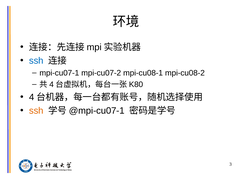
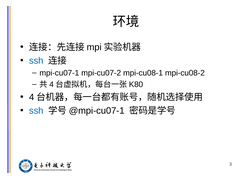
ssh colour: orange -> blue (36, 110)
